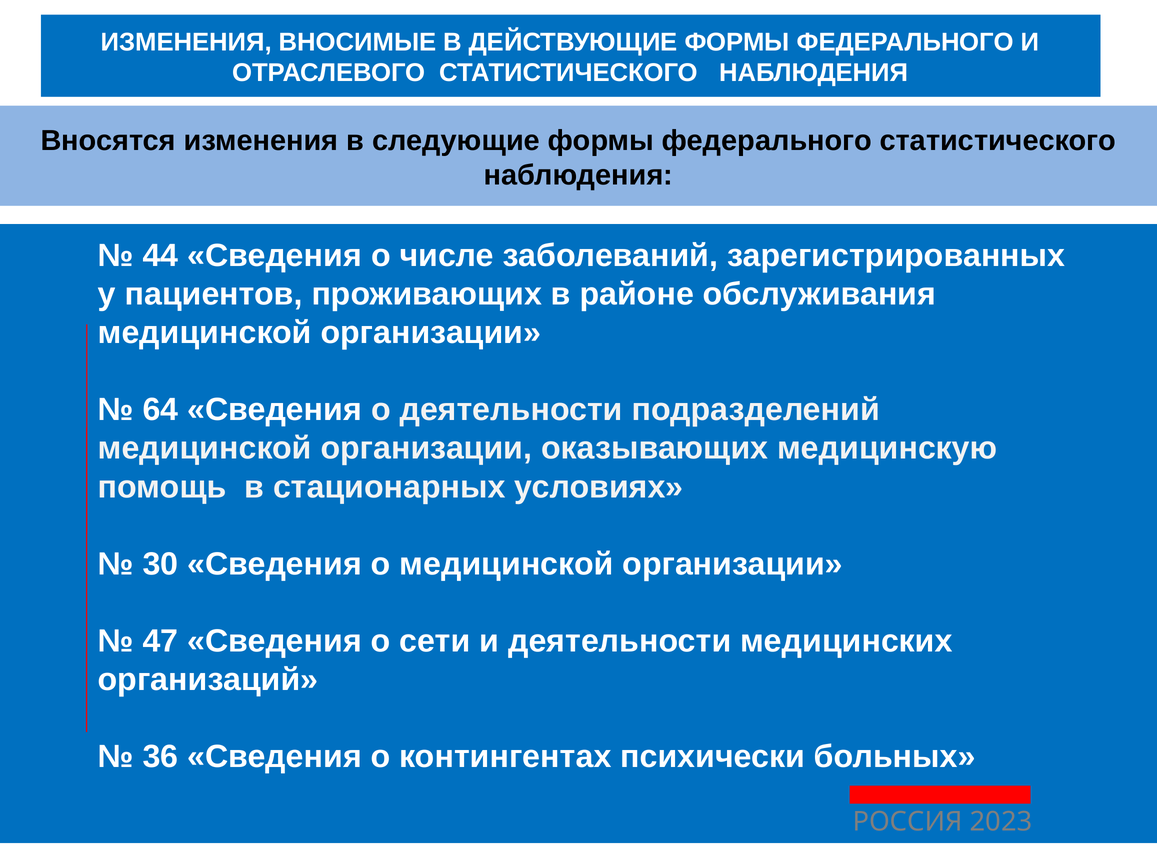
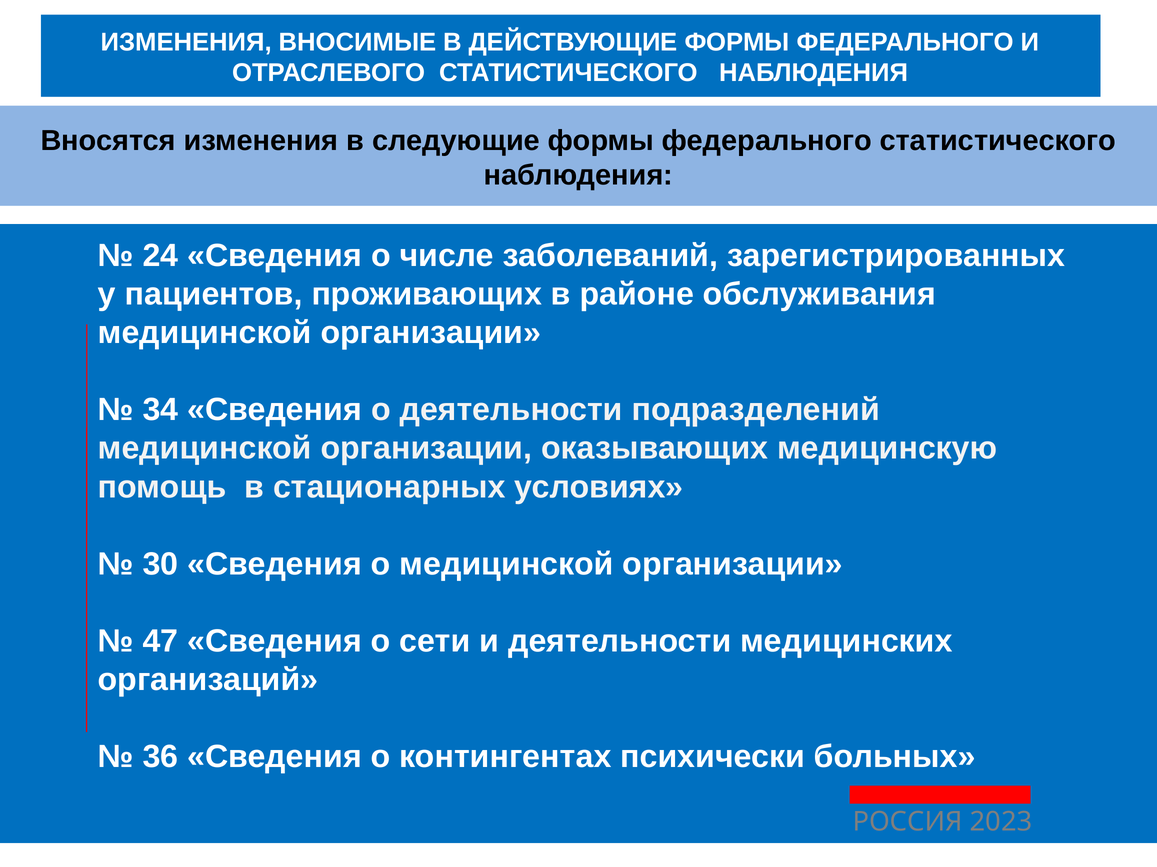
44: 44 -> 24 (160, 256)
64: 64 -> 34 (160, 410)
